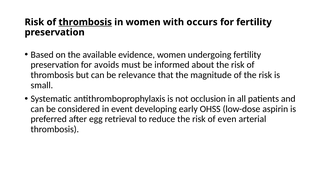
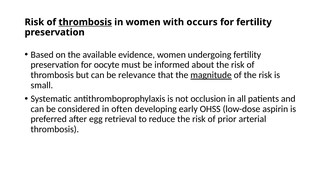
avoids: avoids -> oocyte (107, 65)
magnitude underline: none -> present (211, 75)
event: event -> often (122, 109)
even: even -> prior (227, 119)
